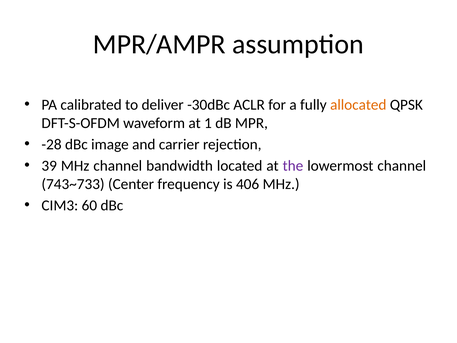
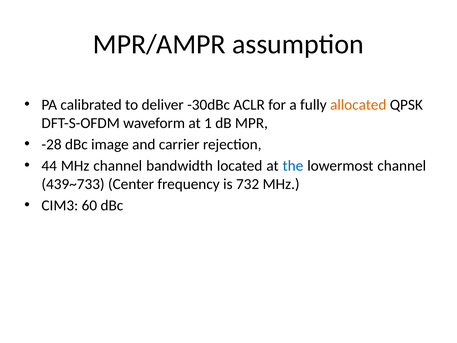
39: 39 -> 44 (49, 166)
the colour: purple -> blue (293, 166)
743~733: 743~733 -> 439~733 (73, 184)
406: 406 -> 732 (248, 184)
